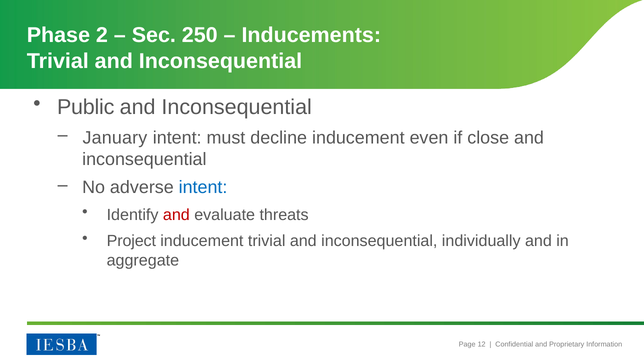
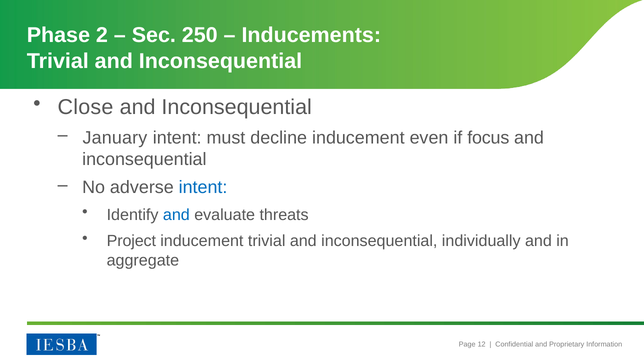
Public: Public -> Close (85, 107)
close: close -> focus (488, 138)
and colour: red -> blue (176, 215)
